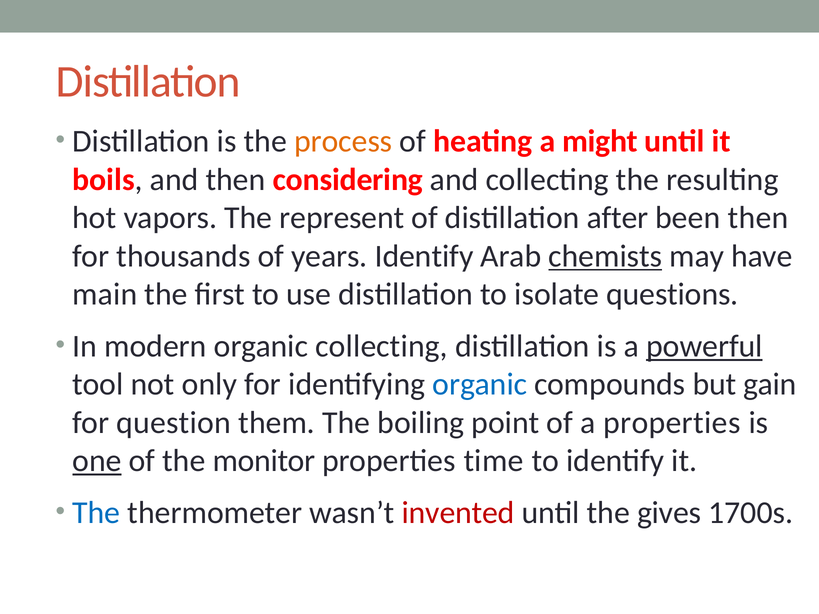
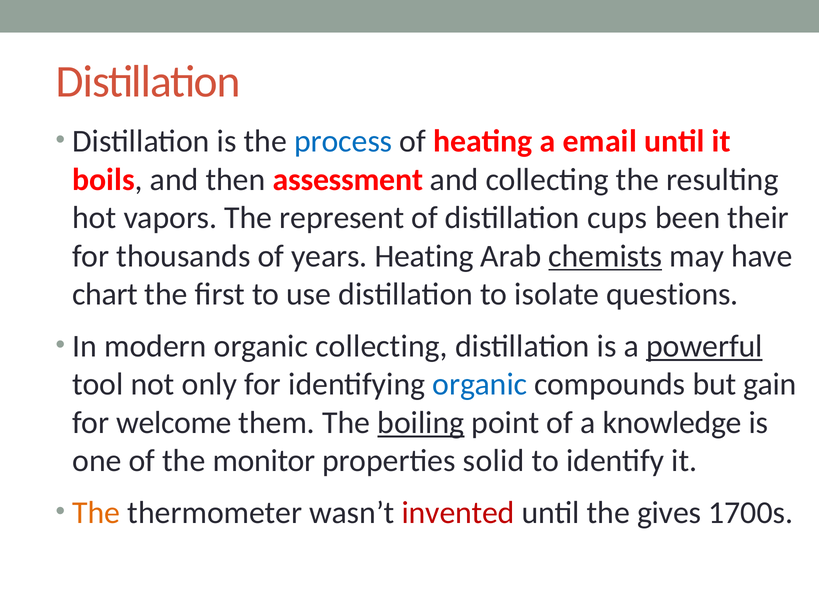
process colour: orange -> blue (343, 141)
might: might -> email (600, 141)
considering: considering -> assessment (348, 180)
after: after -> cups (617, 218)
been then: then -> their (758, 218)
years Identify: Identify -> Heating (424, 256)
main: main -> chart (105, 294)
question: question -> welcome (174, 423)
boiling underline: none -> present (421, 423)
a properties: properties -> knowledge (672, 423)
one underline: present -> none (97, 461)
time: time -> solid (494, 461)
The colour: blue -> orange (96, 513)
